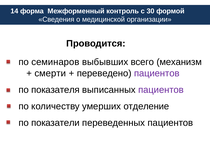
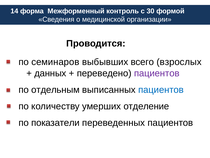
механизм: механизм -> взрослых (179, 62)
смерти: смерти -> данных (50, 73)
показателя: показателя -> отдельным (55, 90)
пациентов colour: purple -> blue (161, 90)
